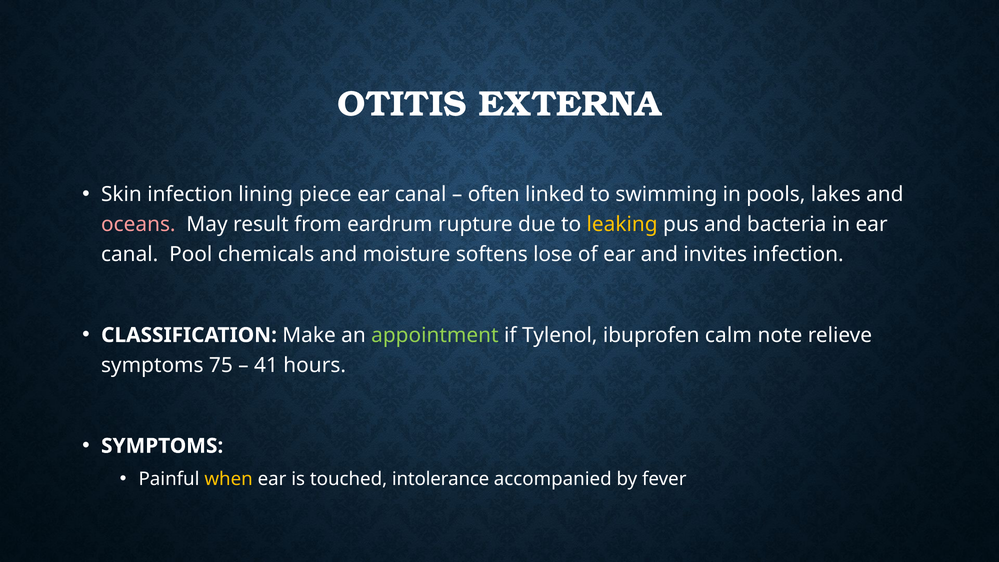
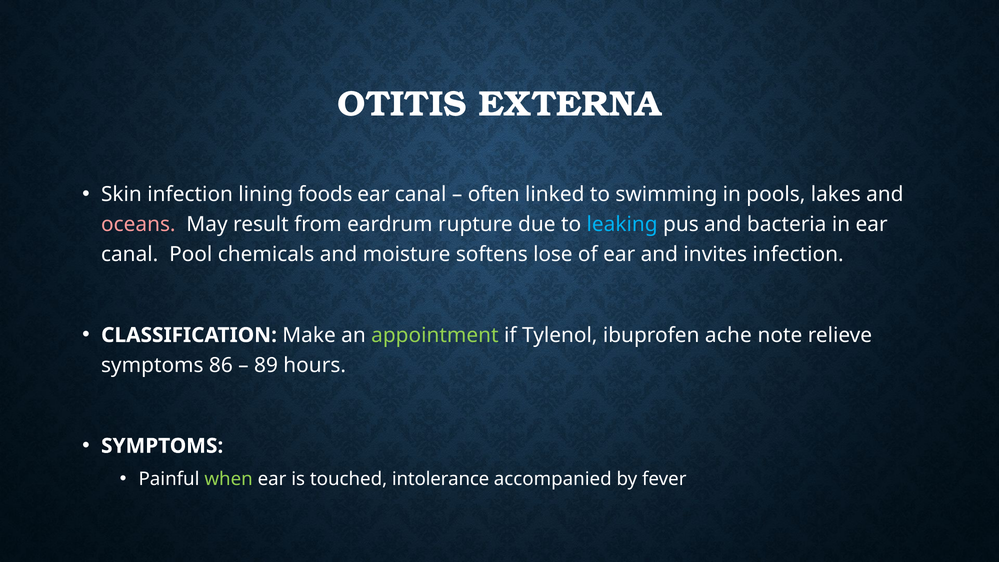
piece: piece -> foods (325, 194)
leaking colour: yellow -> light blue (622, 224)
calm: calm -> ache (728, 335)
75: 75 -> 86 (221, 365)
41: 41 -> 89 (266, 365)
when colour: yellow -> light green (229, 479)
